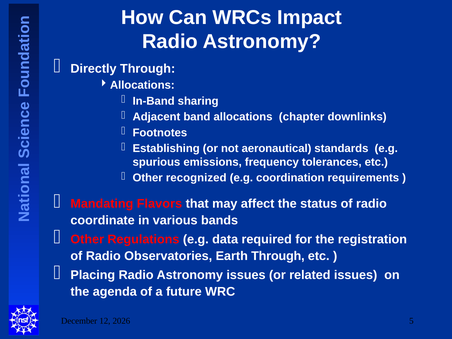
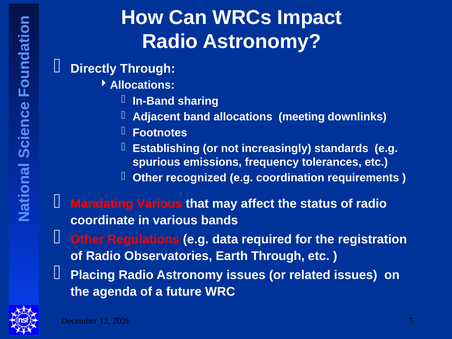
chapter: chapter -> meeting (302, 117)
aeronautical: aeronautical -> increasingly (276, 148)
Mandating Flavors: Flavors -> Various (160, 204)
